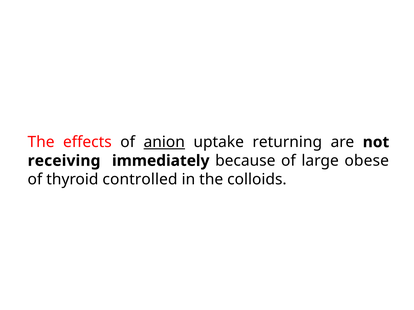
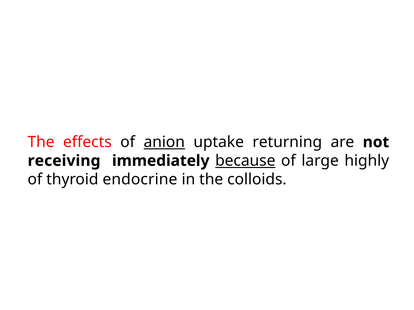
because underline: none -> present (245, 161)
obese: obese -> highly (367, 161)
controlled: controlled -> endocrine (140, 180)
